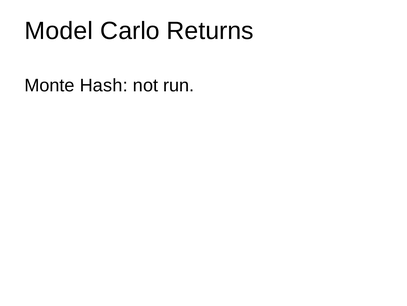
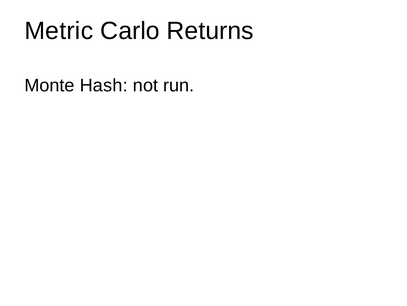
Model: Model -> Metric (59, 31)
